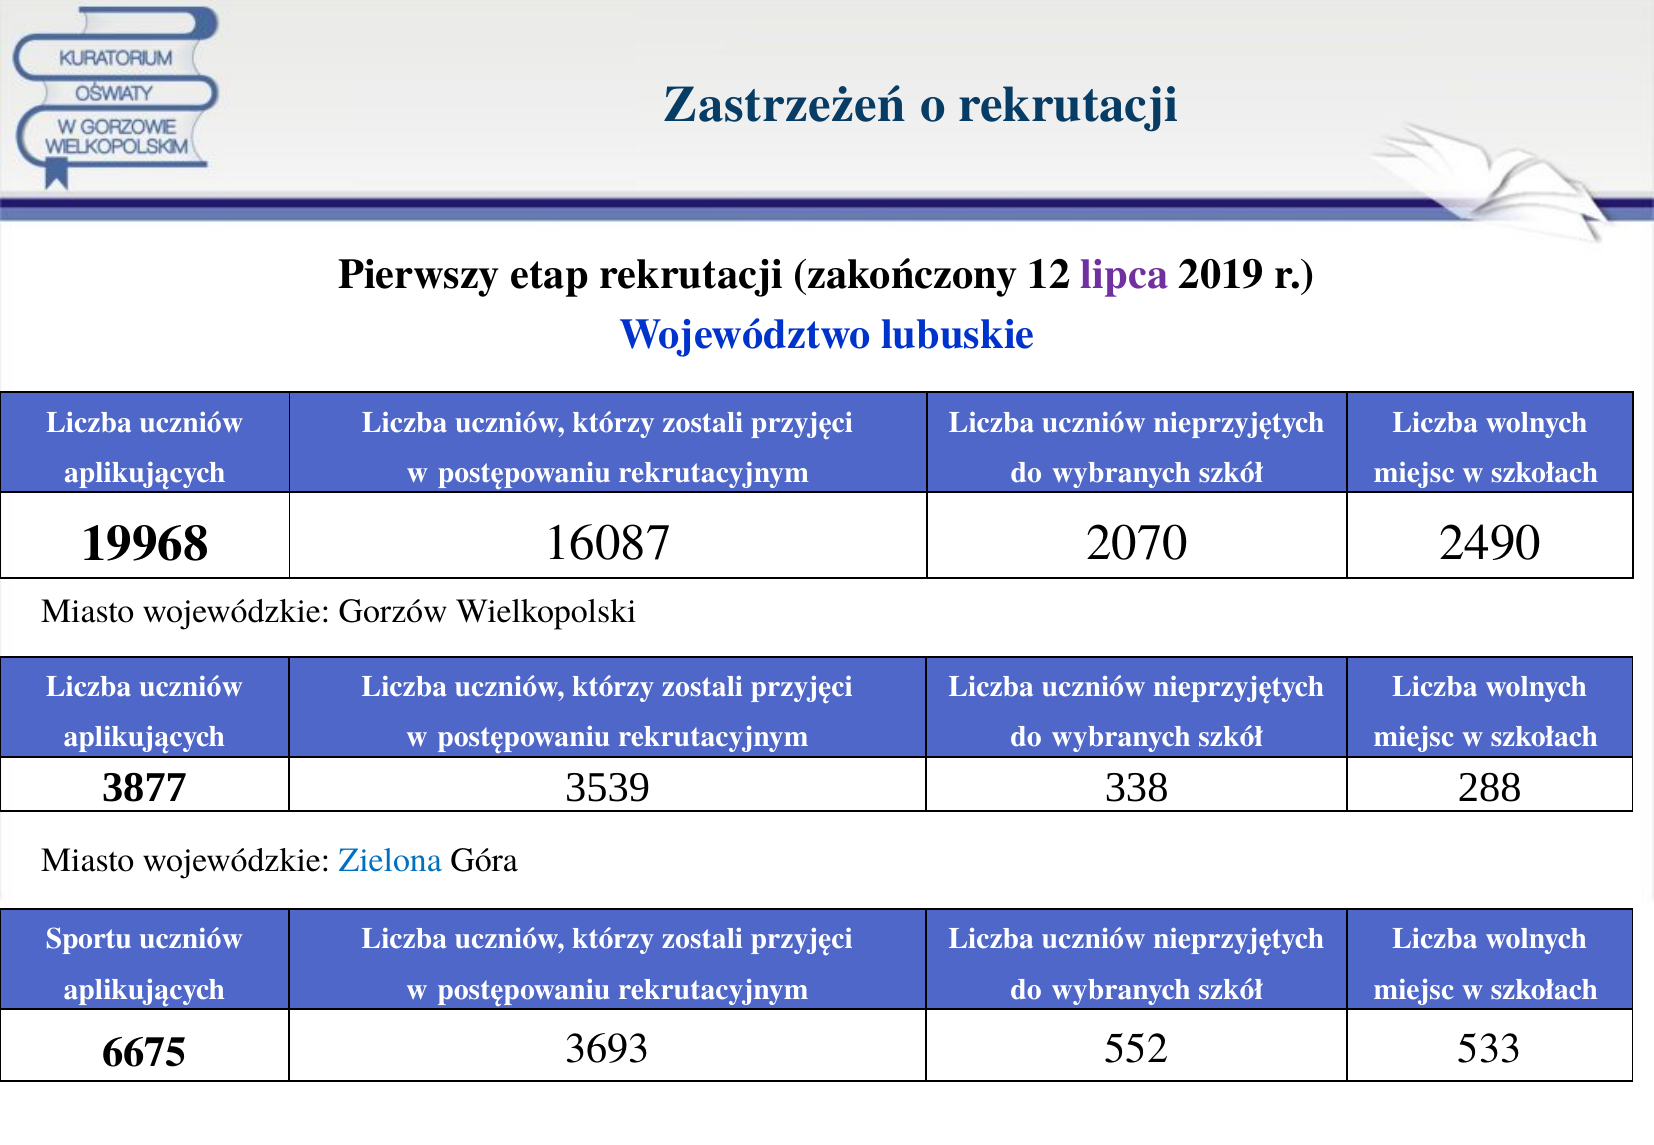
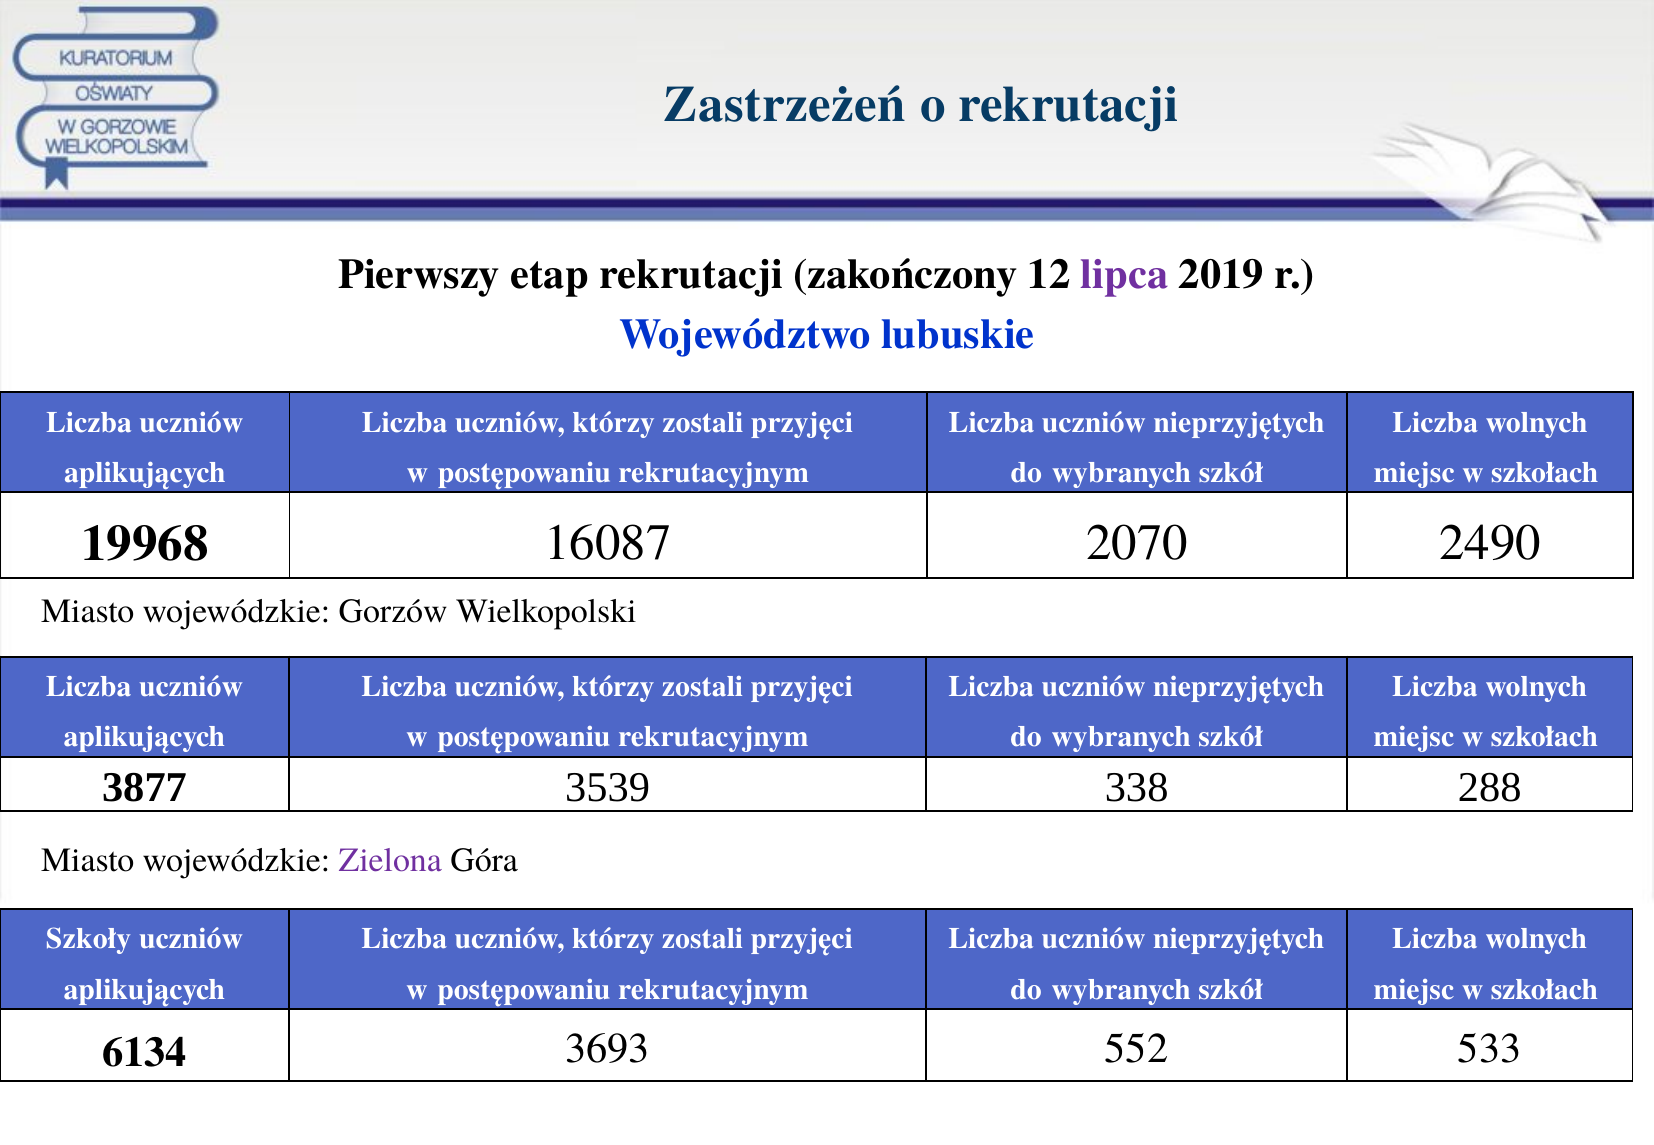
Zielona colour: blue -> purple (390, 860)
Sportu: Sportu -> Szkoły (89, 939)
6675: 6675 -> 6134 (144, 1052)
